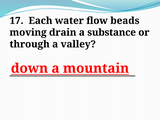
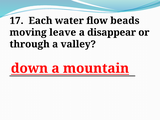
drain: drain -> leave (63, 32)
substance: substance -> disappear (112, 32)
